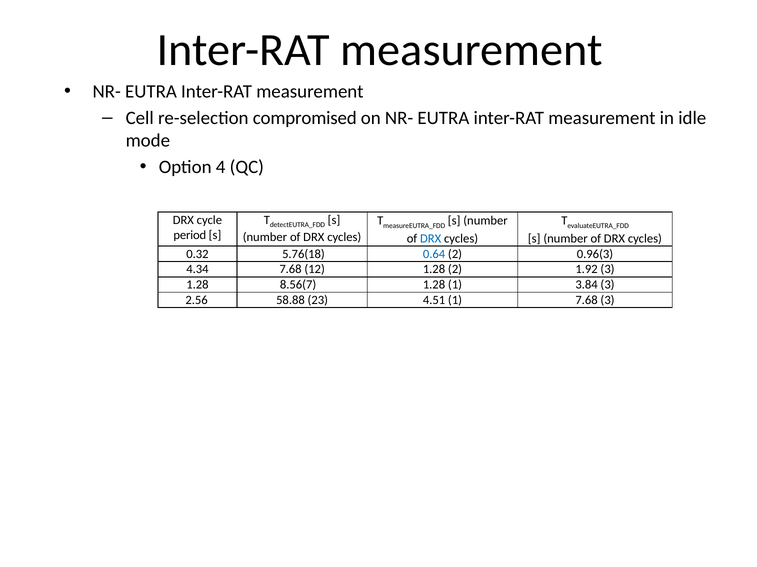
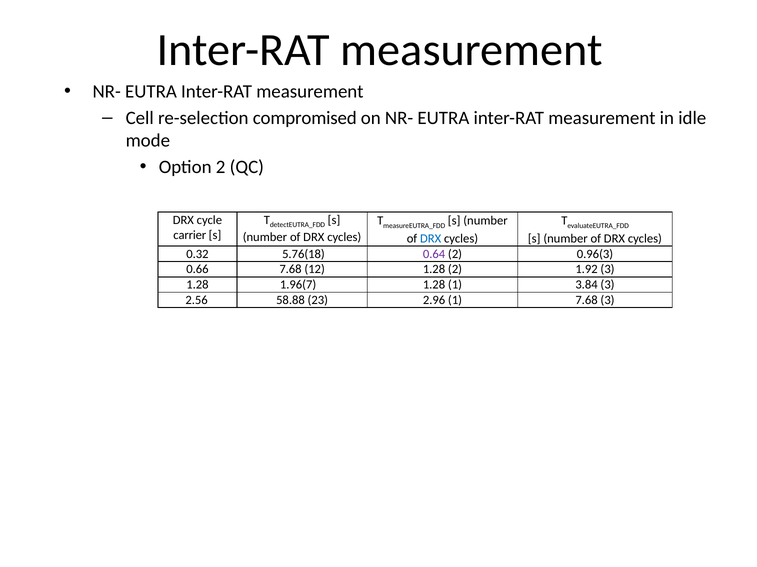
Option 4: 4 -> 2 (221, 167)
period: period -> carrier (190, 236)
0.64 colour: blue -> purple (434, 254)
4.34: 4.34 -> 0.66 (197, 270)
8.56(7: 8.56(7 -> 1.96(7 (298, 285)
4.51: 4.51 -> 2.96 (434, 300)
